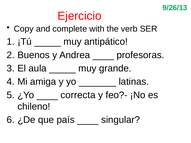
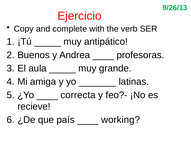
chileno: chileno -> recieve (34, 107)
singular: singular -> working (121, 120)
